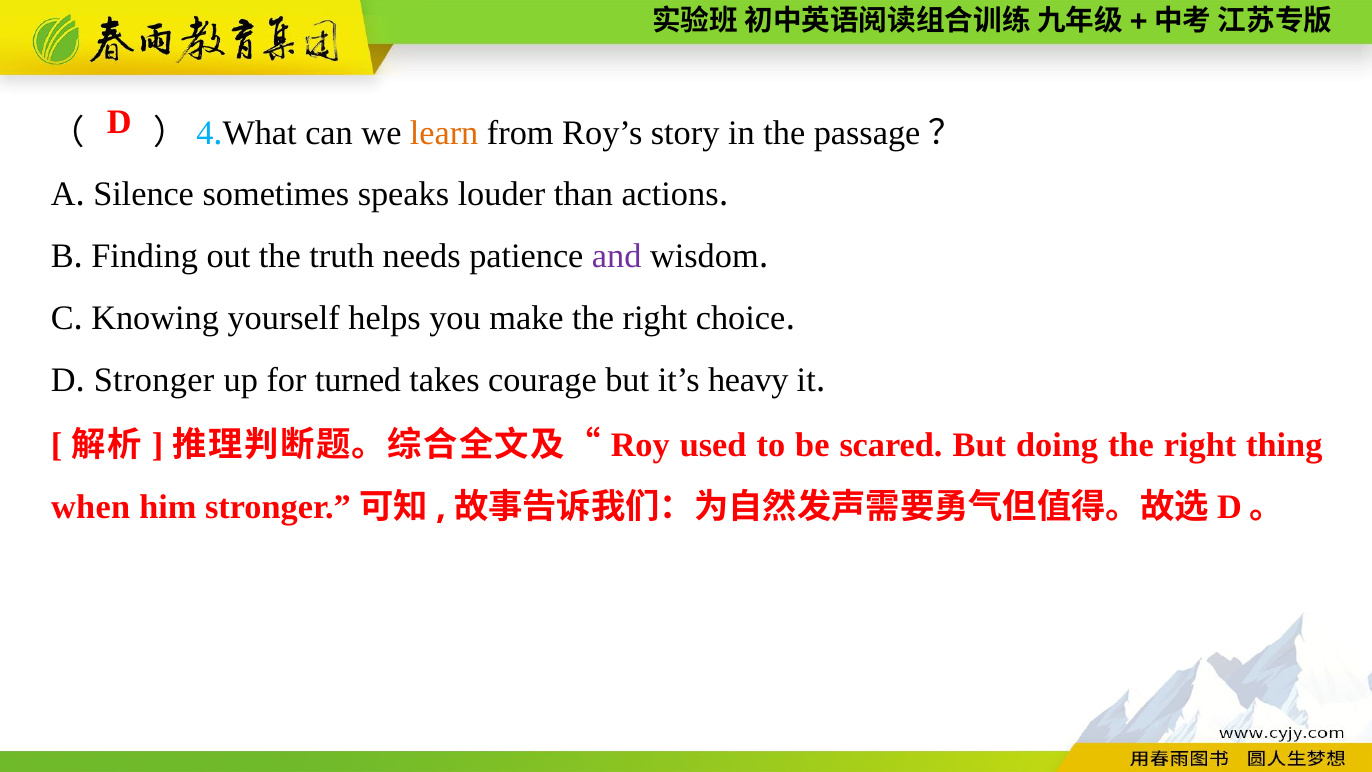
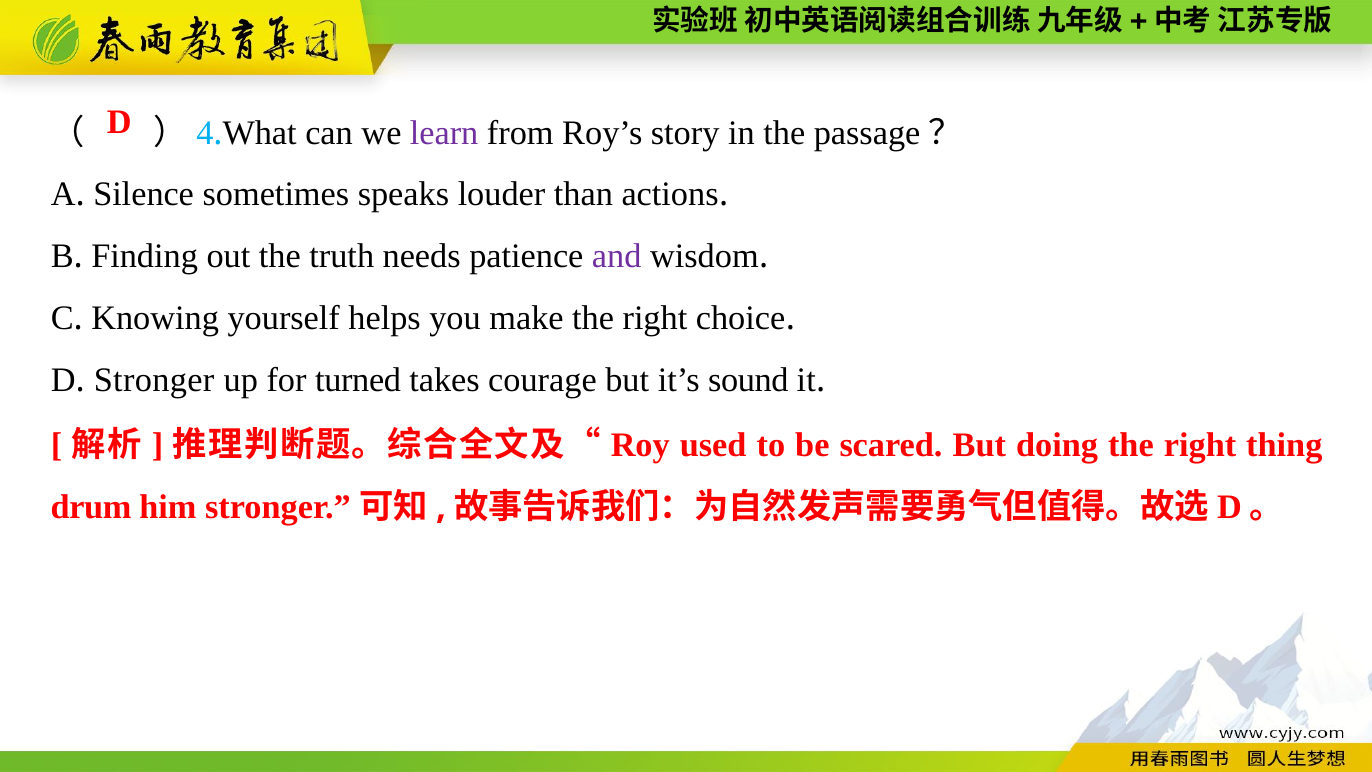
learn colour: orange -> purple (444, 133)
heavy: heavy -> sound (748, 380)
when: when -> drum (91, 507)
